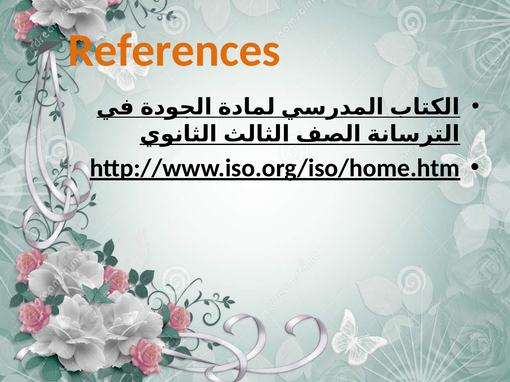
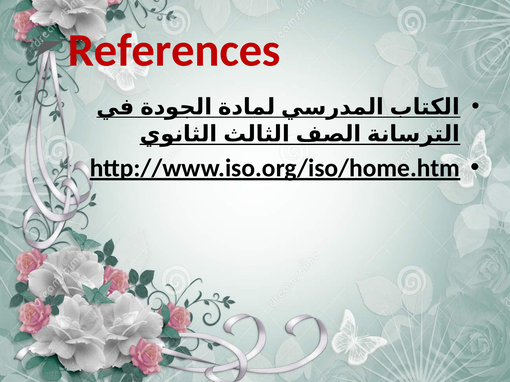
References colour: orange -> red (174, 50)
